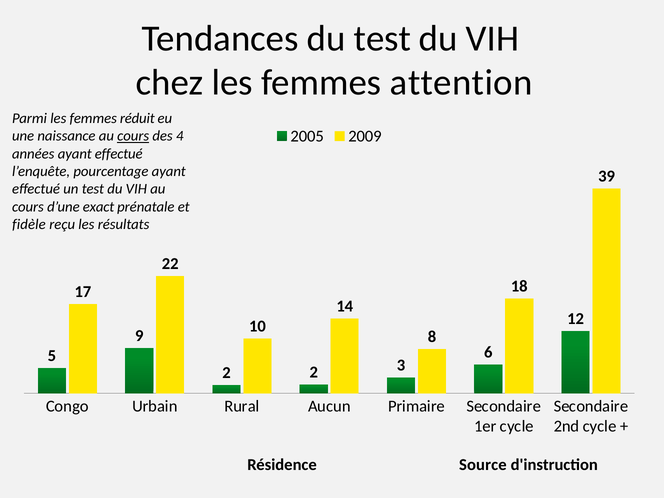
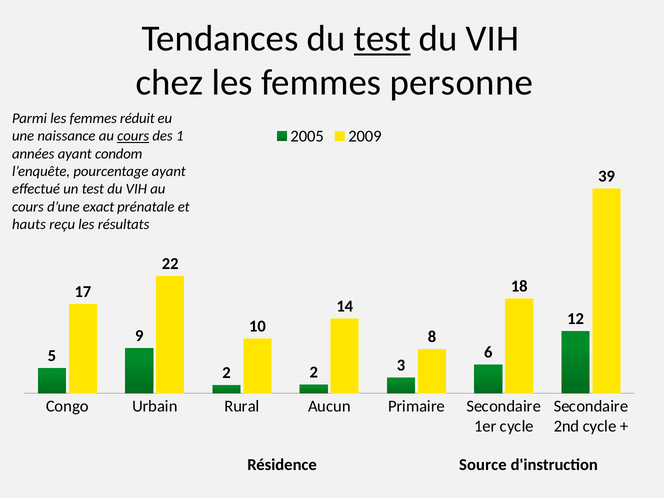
test underline: none -> present (382, 39)
attention: attention -> personne (461, 83)
4: 4 -> 1 (180, 136)
années ayant effectué: effectué -> condom (119, 154)
fidèle: fidèle -> hauts (29, 224)
